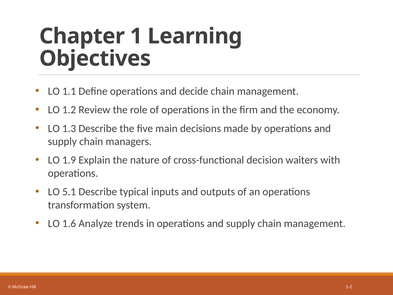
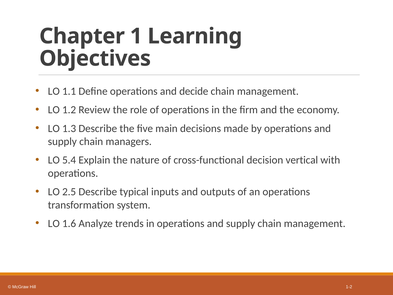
1.9: 1.9 -> 5.4 (69, 160)
waiters: waiters -> vertical (302, 160)
5.1: 5.1 -> 2.5 (69, 192)
